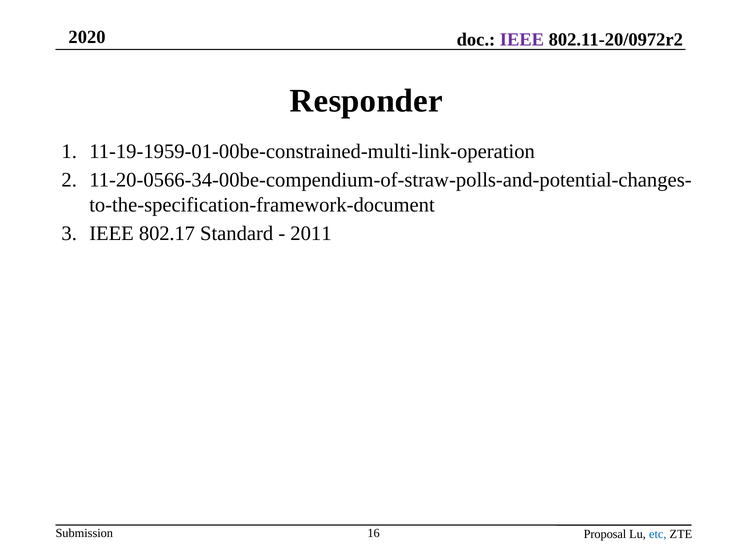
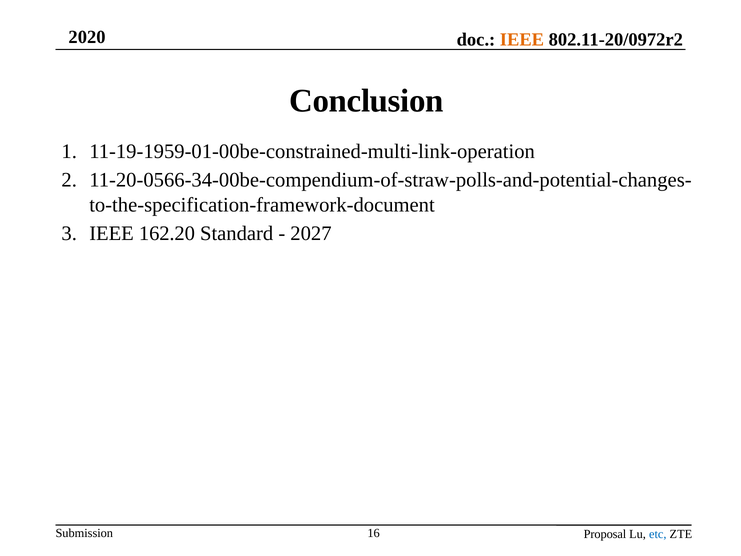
IEEE colour: purple -> orange (522, 40)
Responder: Responder -> Conclusion (367, 101)
802.17: 802.17 -> 162.20 (167, 234)
2011: 2011 -> 2027 (311, 234)
